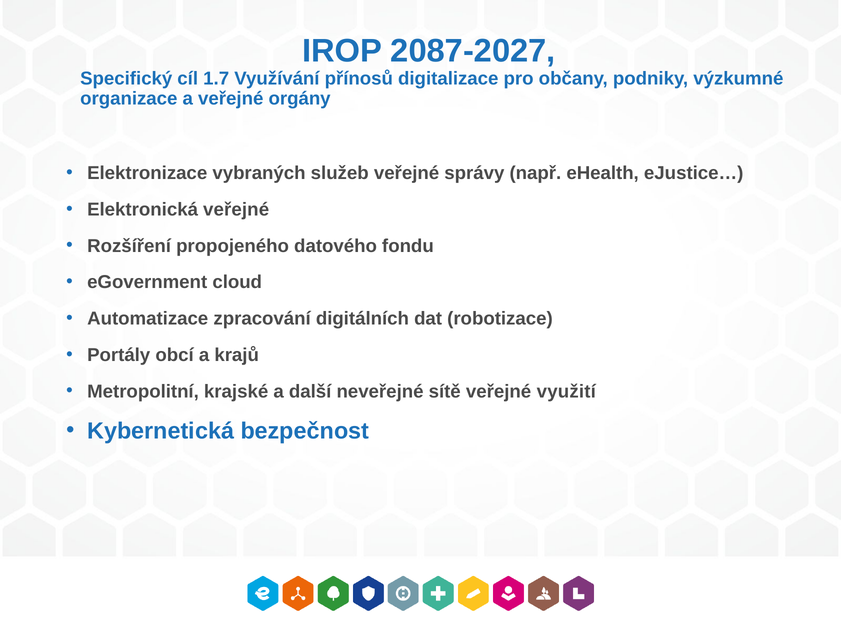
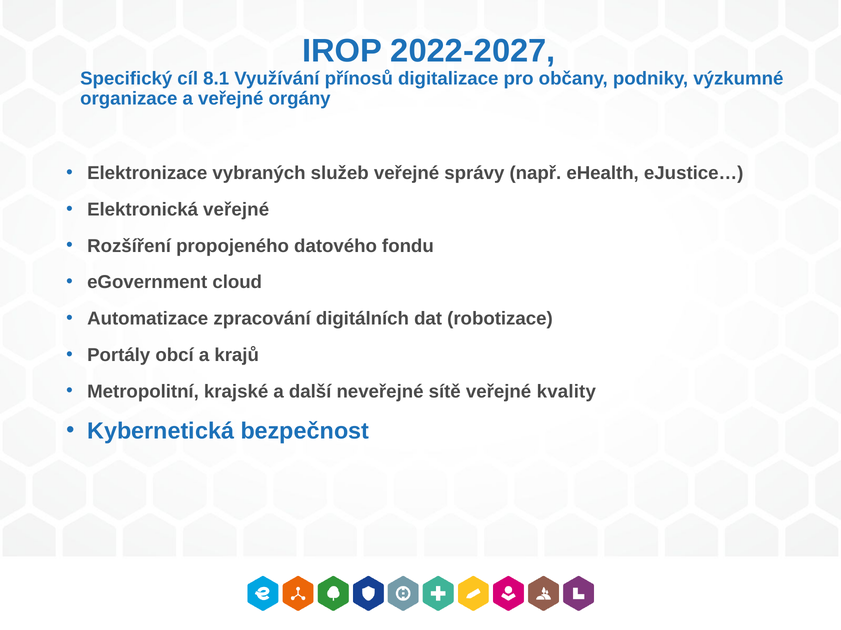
2087-2027: 2087-2027 -> 2022-2027 (473, 51)
1.7: 1.7 -> 8.1 (216, 79)
využití: využití -> kvality (566, 392)
